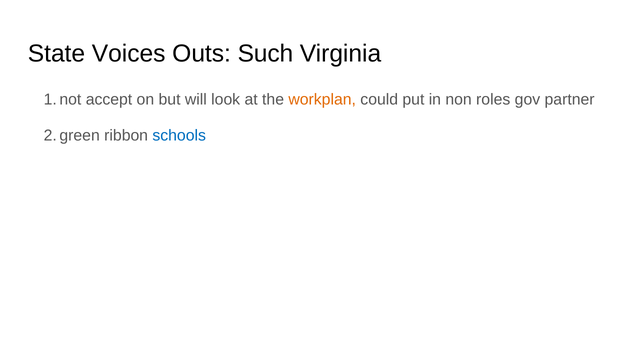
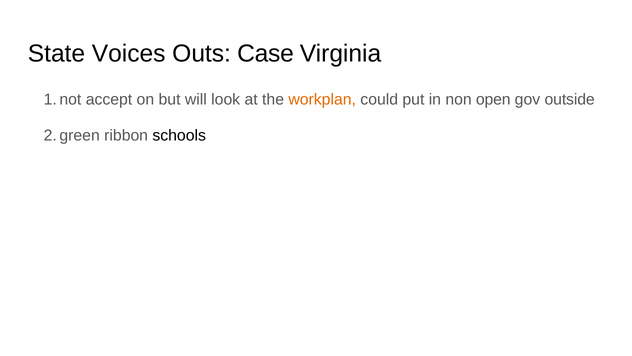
Such: Such -> Case (265, 54)
roles: roles -> open (493, 99)
partner: partner -> outside (570, 99)
schools colour: blue -> black (179, 135)
